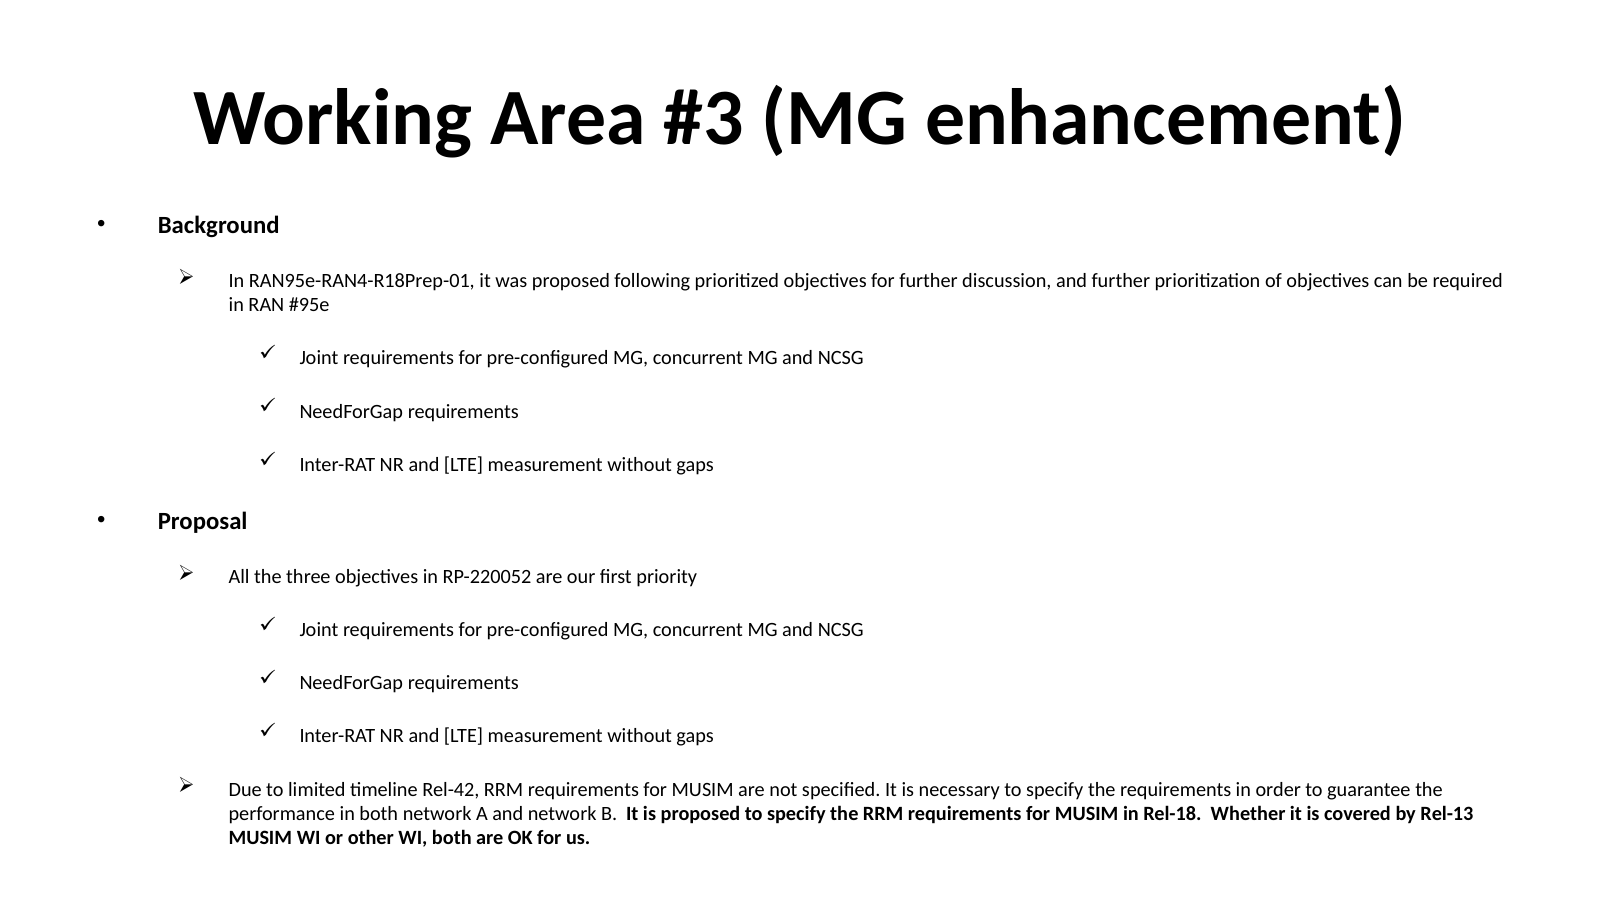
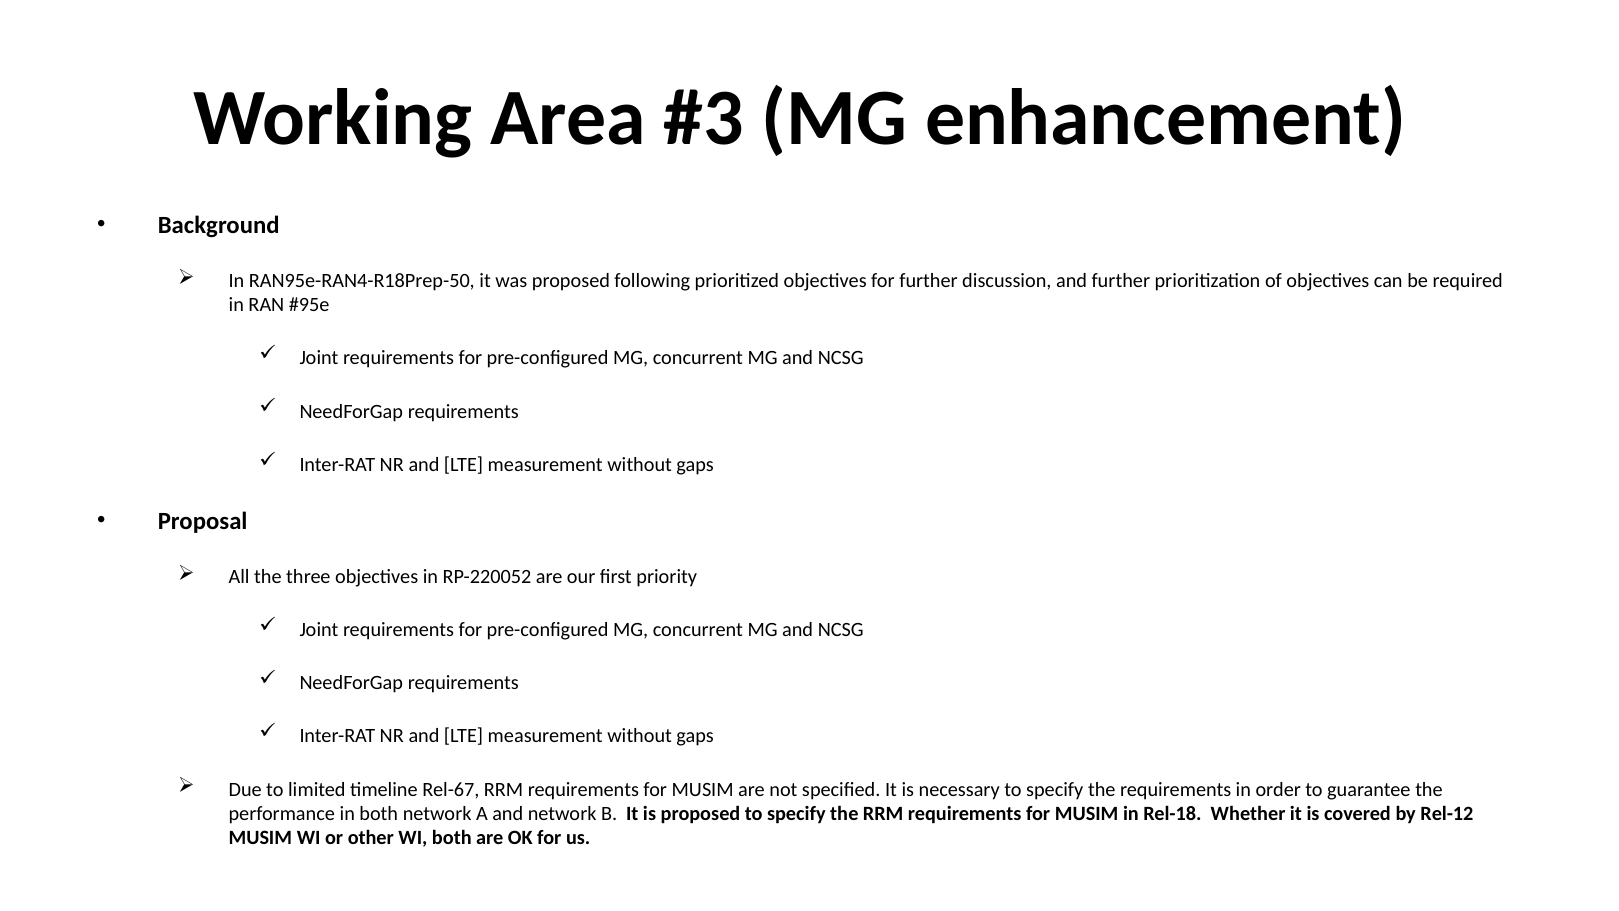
RAN95e-RAN4-R18Prep-01: RAN95e-RAN4-R18Prep-01 -> RAN95e-RAN4-R18Prep-50 (362, 281)
Rel-42: Rel-42 -> Rel-67 (451, 789)
Rel-13: Rel-13 -> Rel-12 (1447, 813)
